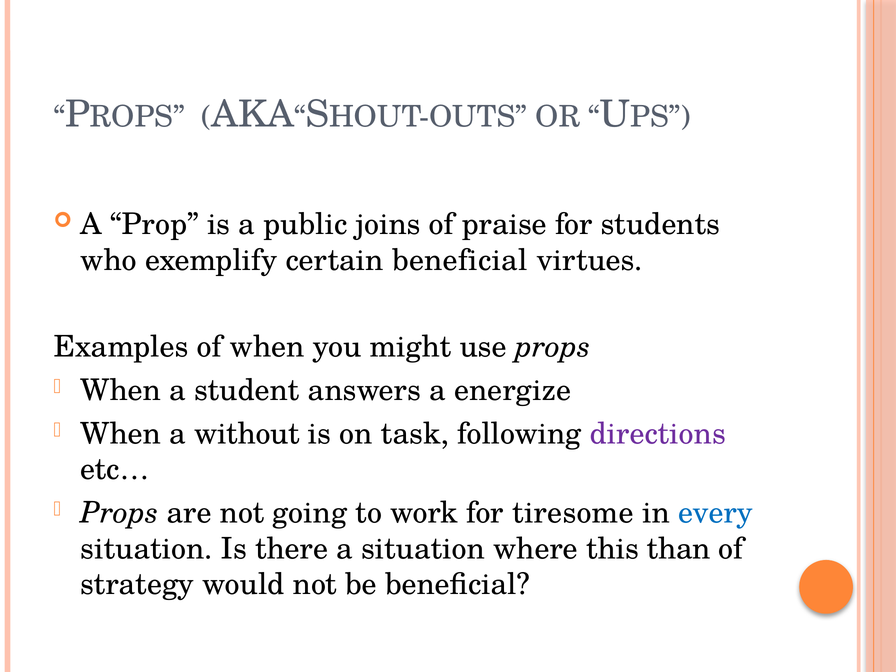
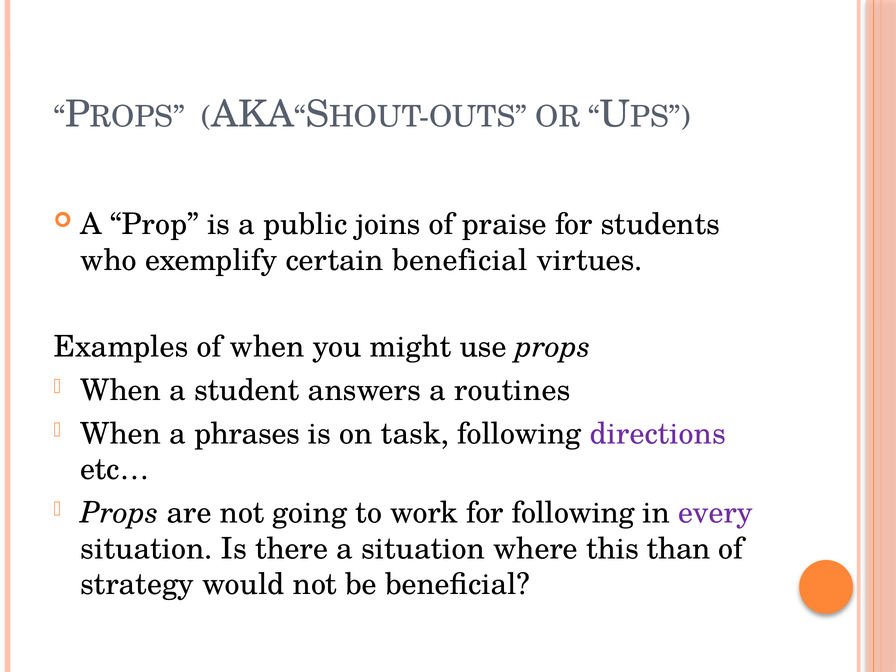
energize: energize -> routines (512, 390)
without: without -> phrases (247, 434)
for tiresome: tiresome -> following (573, 513)
every colour: blue -> purple (715, 513)
